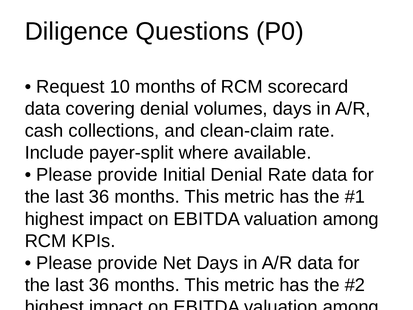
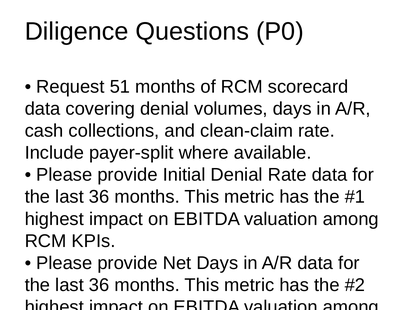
10: 10 -> 51 (120, 87)
